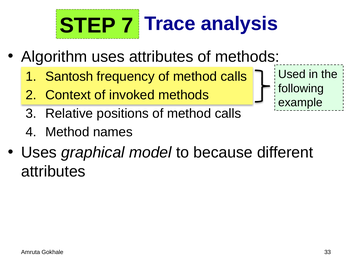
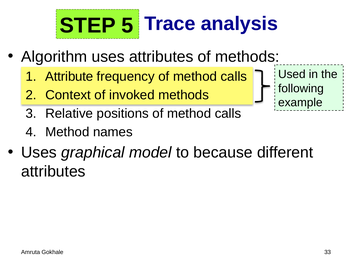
7: 7 -> 5 (127, 25)
Santosh: Santosh -> Attribute (69, 76)
